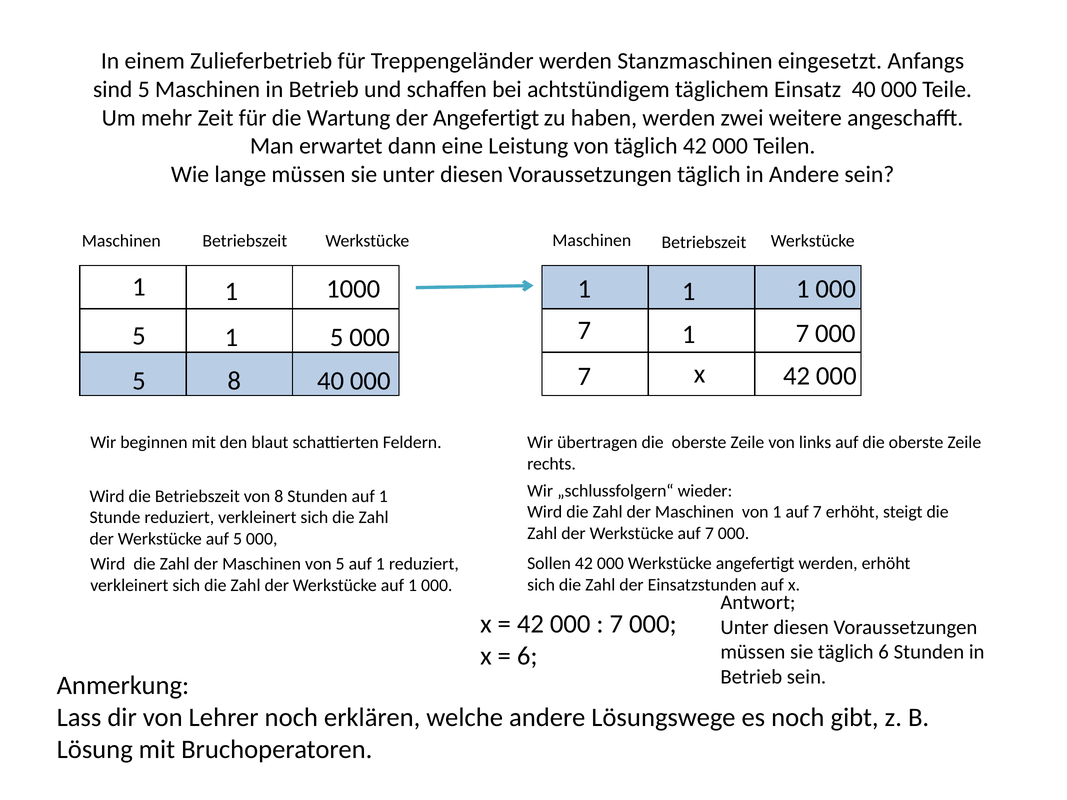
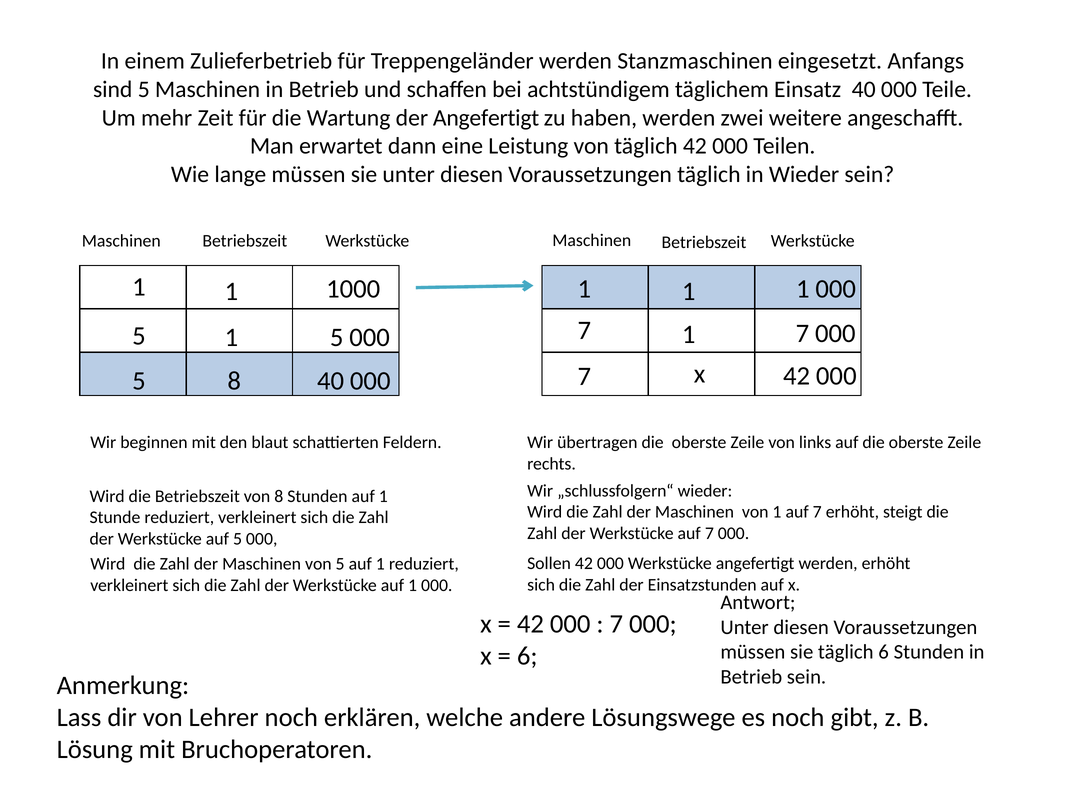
in Andere: Andere -> Wieder (804, 175)
